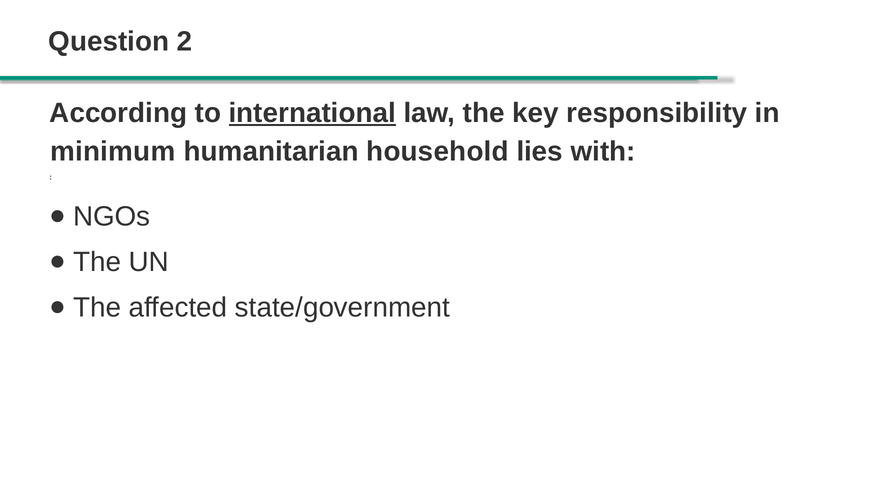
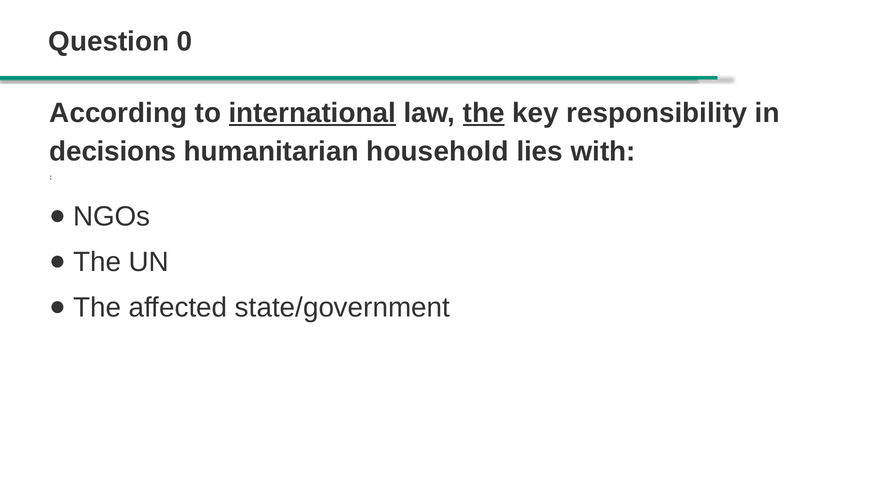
2: 2 -> 0 (185, 42)
the underline: none -> present (484, 113)
minimum: minimum -> decisions (113, 151)
